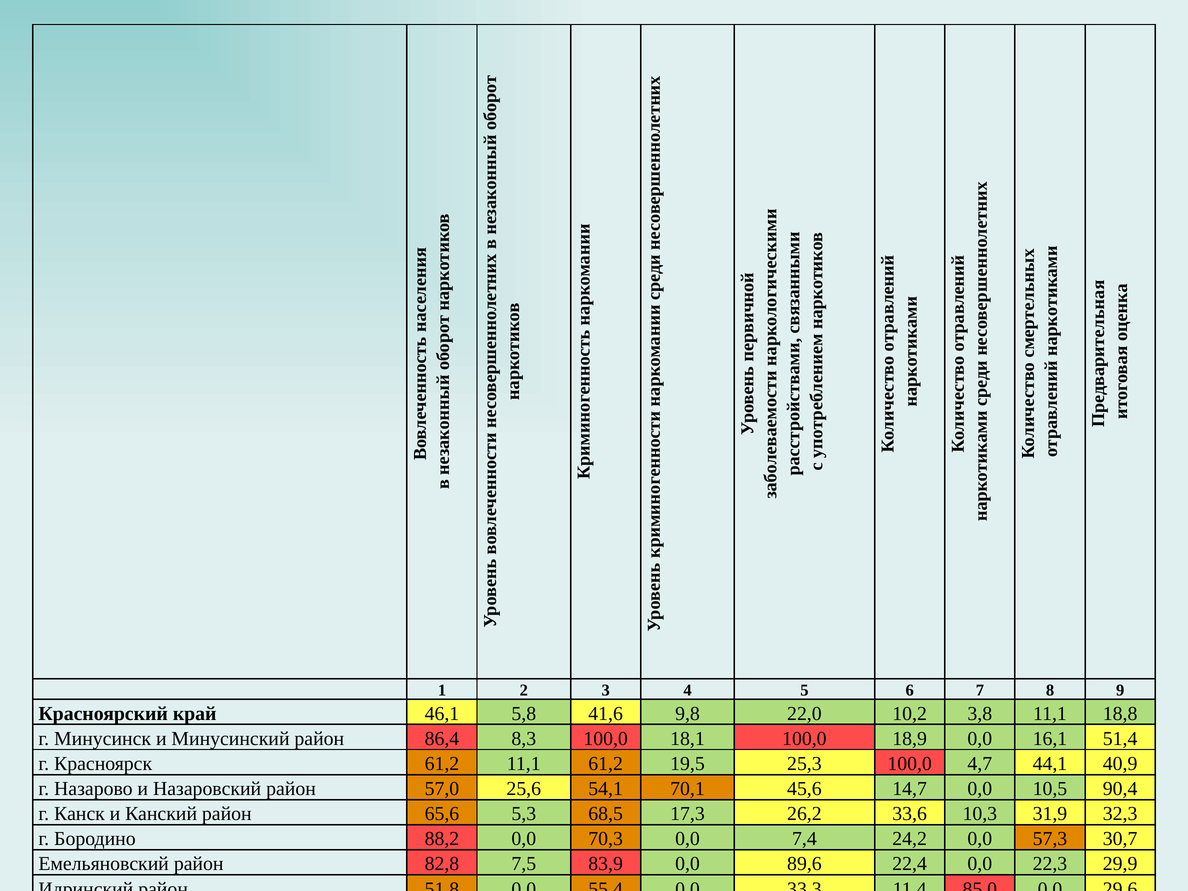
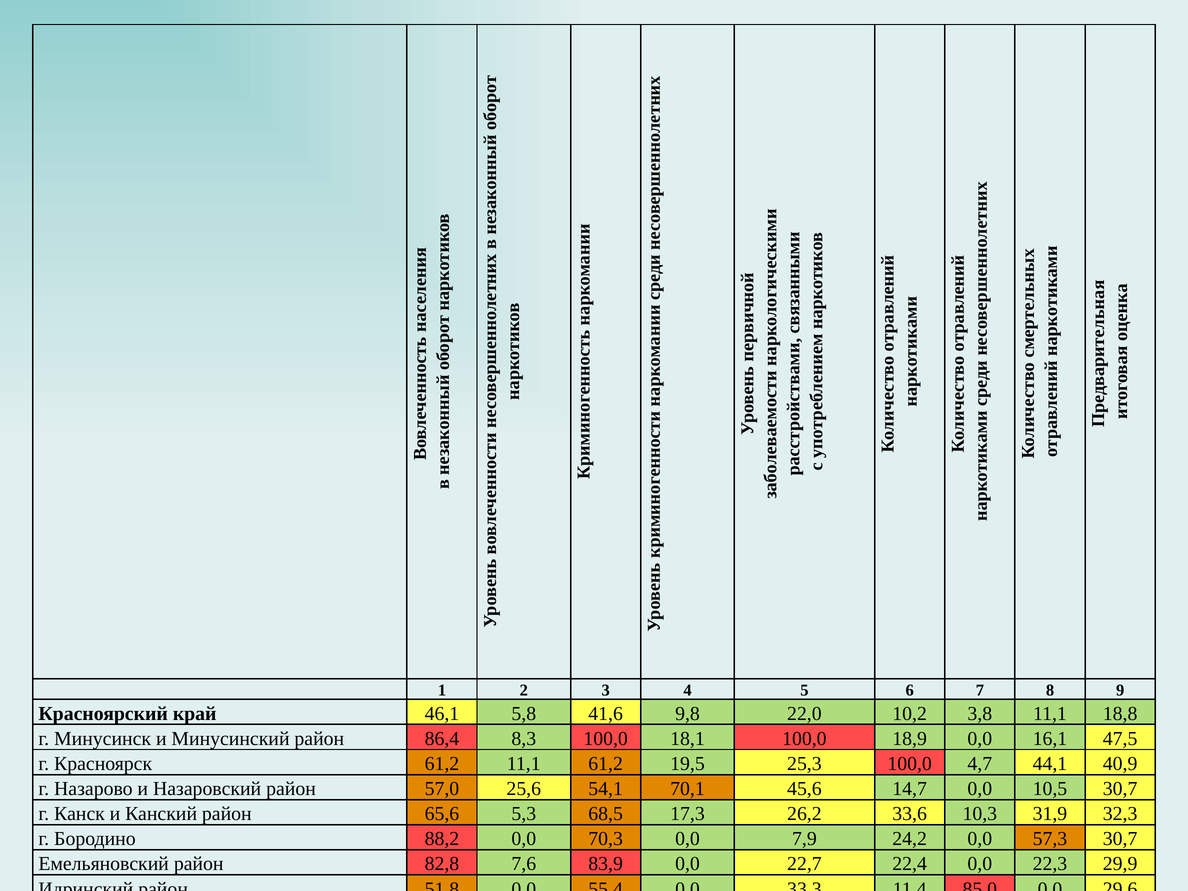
51,4: 51,4 -> 47,5 (1120, 739)
10,5 90,4: 90,4 -> 30,7 (1120, 789)
7,4: 7,4 -> 7,9 (804, 839)
7,5: 7,5 -> 7,6 (524, 864)
89,6: 89,6 -> 22,7 (804, 864)
